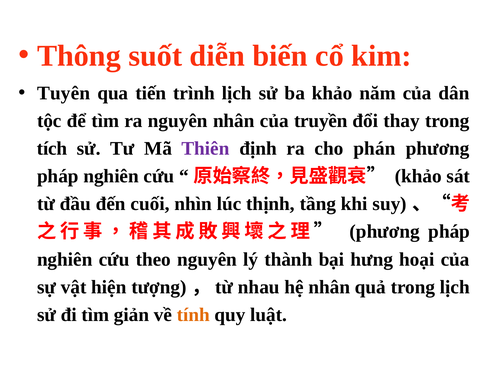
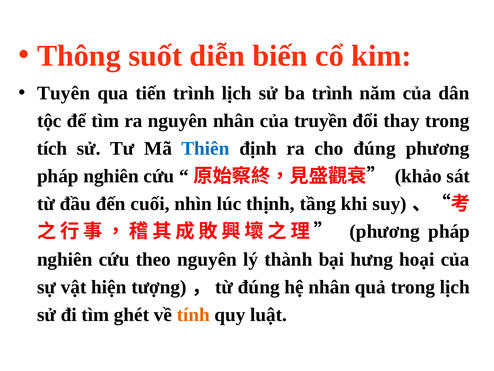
ba khảo: khảo -> trình (332, 93)
Thiên colour: purple -> blue (206, 148)
cho phán: phán -> đúng (375, 148)
từ nhau: nhau -> đúng (259, 287)
giản: giản -> ghét (132, 314)
